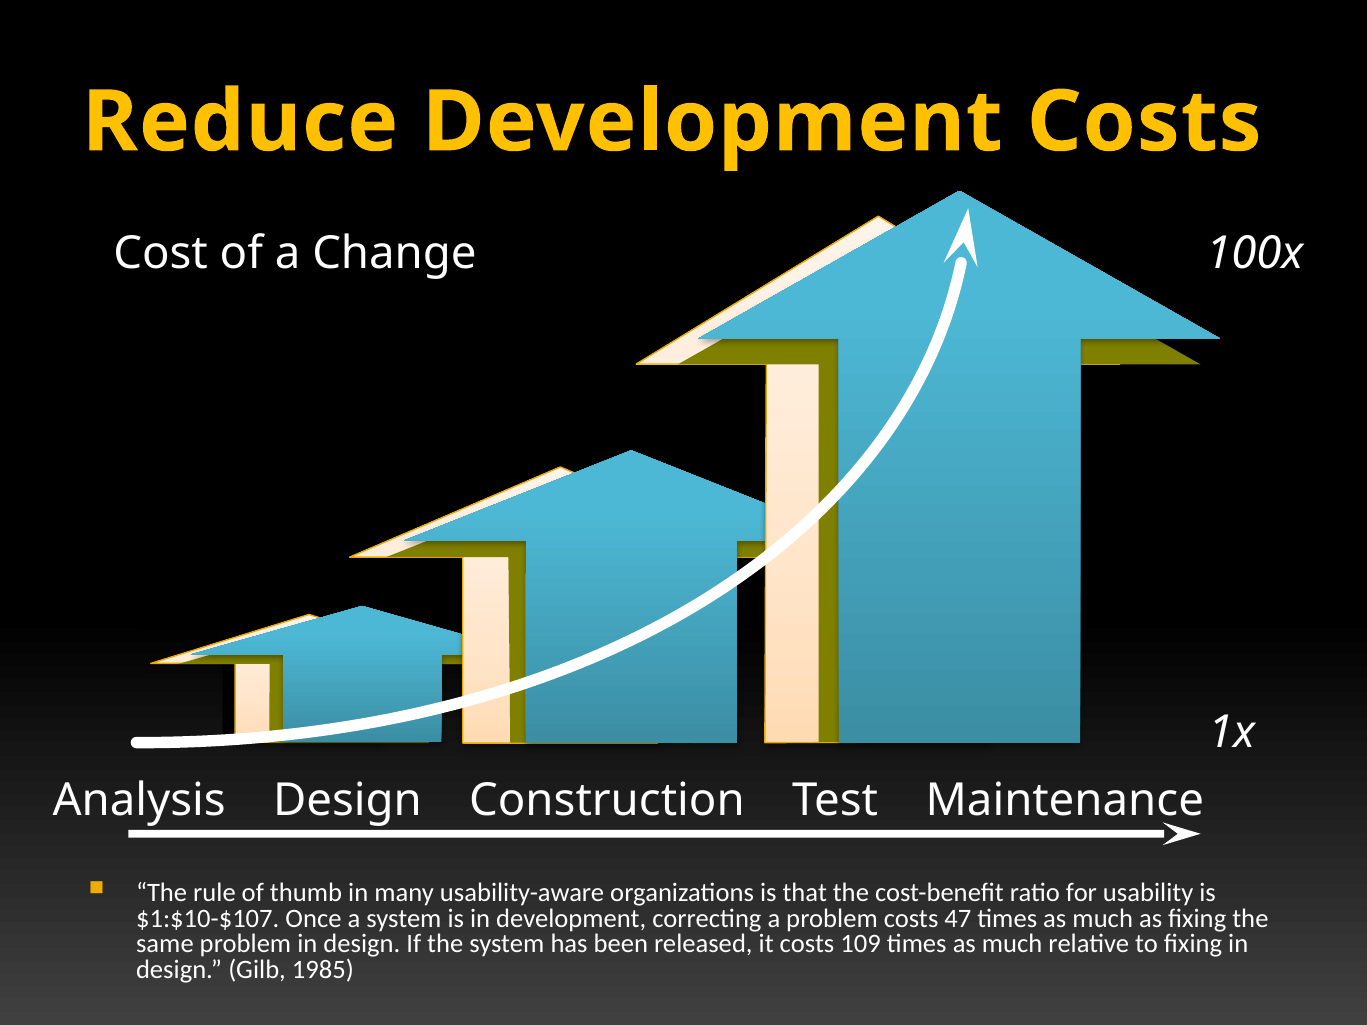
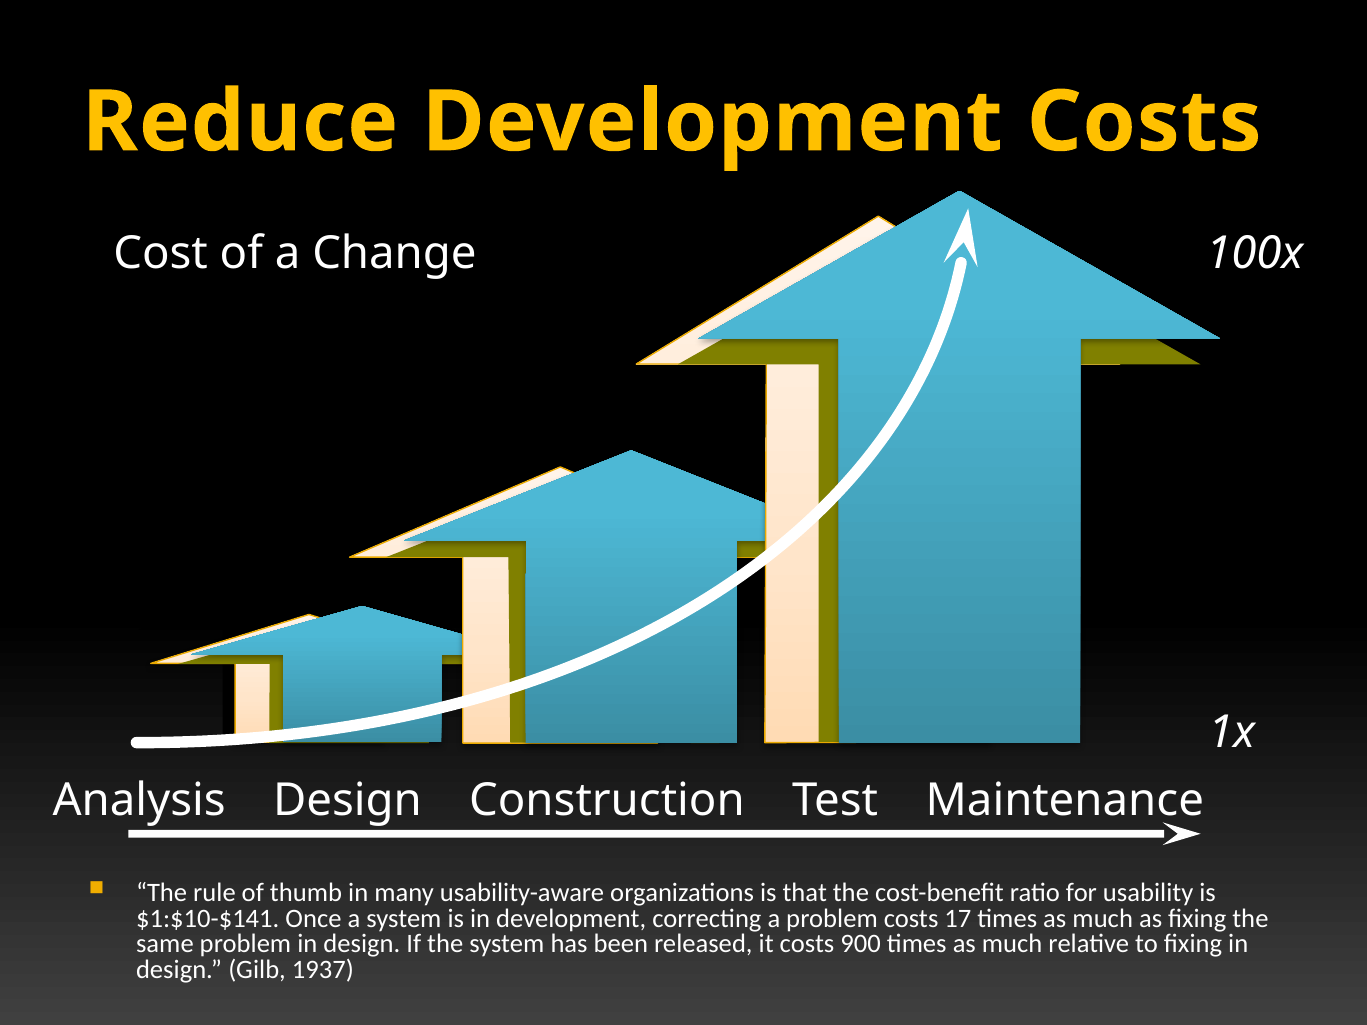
$1:$10-$107: $1:$10-$107 -> $1:$10-$141 (208, 919)
47: 47 -> 17 (958, 919)
109: 109 -> 900 (861, 944)
1985: 1985 -> 1937 (323, 970)
